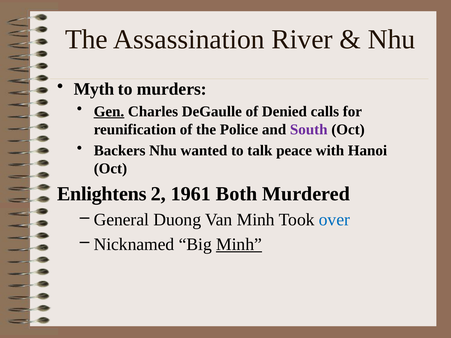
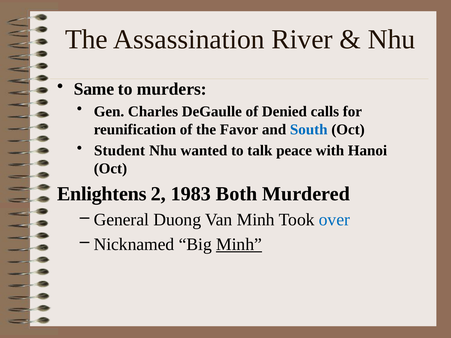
Myth: Myth -> Same (94, 89)
Gen underline: present -> none (109, 112)
Police: Police -> Favor (239, 130)
South colour: purple -> blue (309, 130)
Backers: Backers -> Student (120, 151)
1961: 1961 -> 1983 (191, 194)
